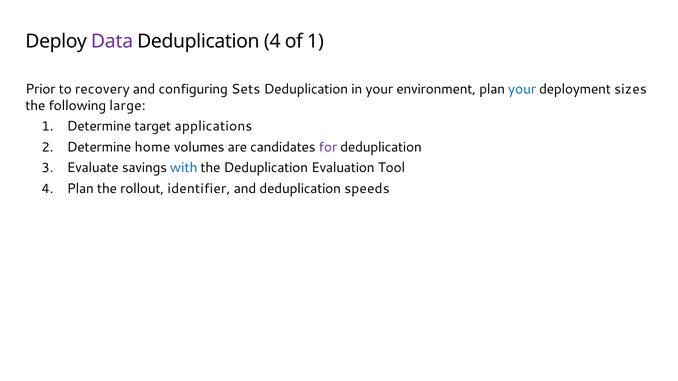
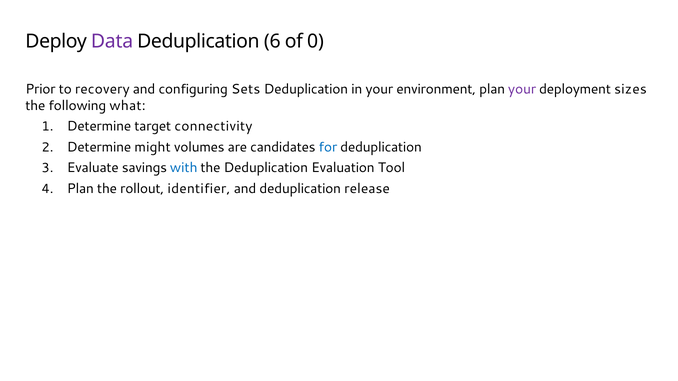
Deduplication 4: 4 -> 6 (272, 41)
of 1: 1 -> 0 (315, 41)
your colour: blue -> purple (522, 89)
large: large -> what (127, 106)
applications: applications -> connectivity (213, 126)
home: home -> might (153, 147)
for colour: purple -> blue (328, 147)
speeds: speeds -> release (367, 189)
